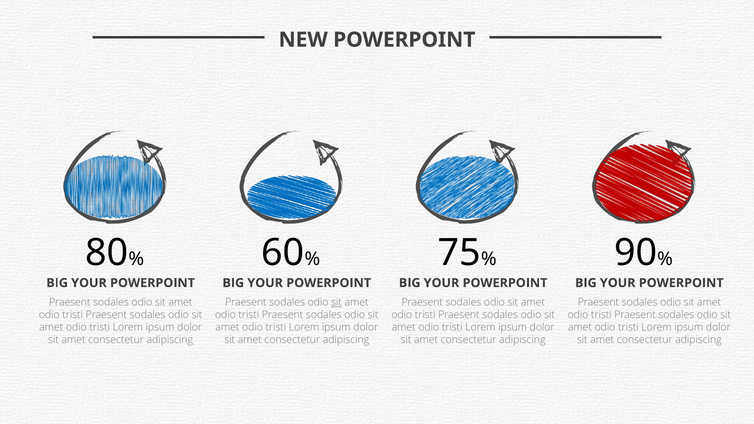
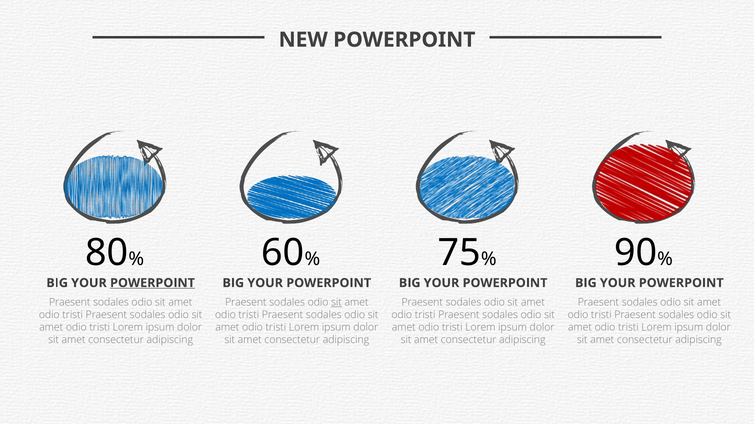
POWERPOINT underline: none -> present (153, 283)
